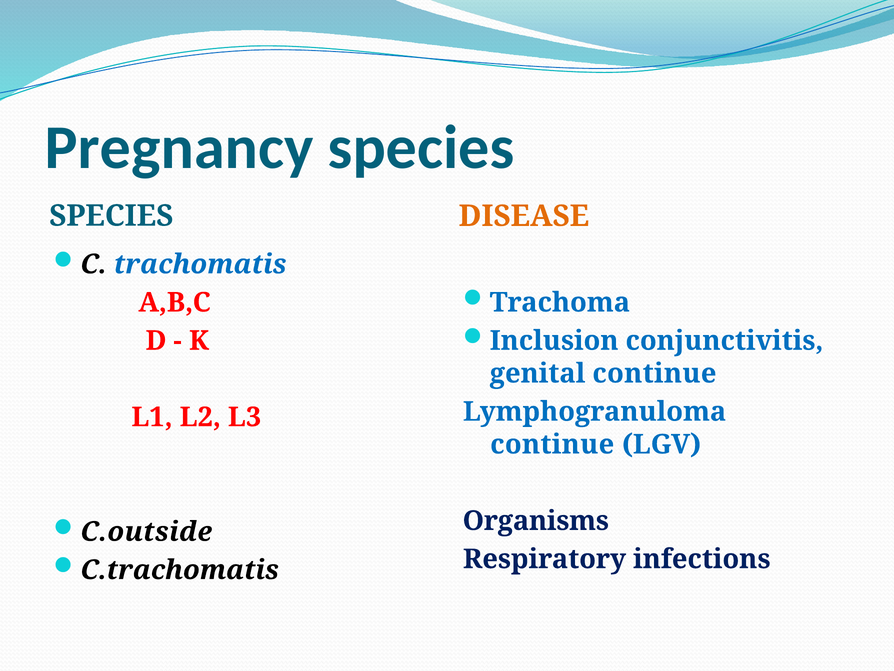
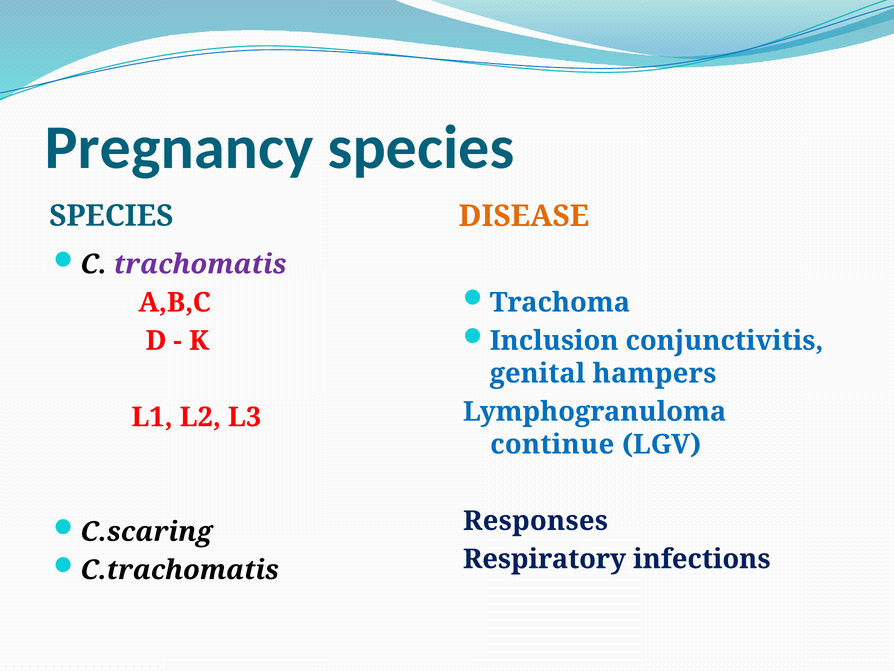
trachomatis colour: blue -> purple (200, 264)
genital continue: continue -> hampers (654, 373)
Organisms: Organisms -> Responses (535, 521)
C.outside: C.outside -> C.scaring (146, 531)
